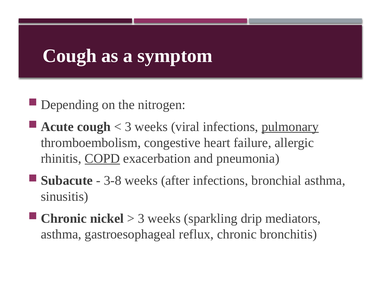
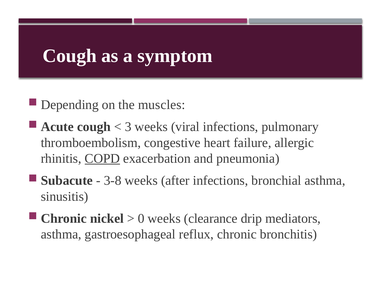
nitrogen: nitrogen -> muscles (162, 105)
pulmonary underline: present -> none (290, 127)
3: 3 -> 0 (141, 218)
sparkling: sparkling -> clearance (211, 218)
